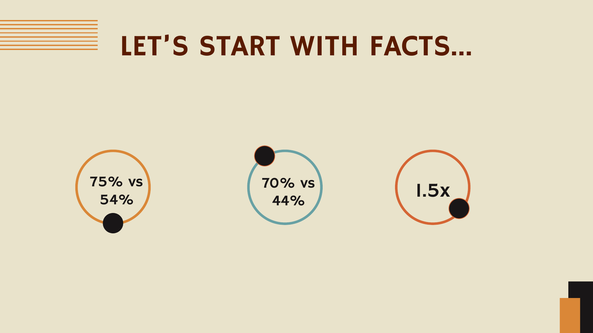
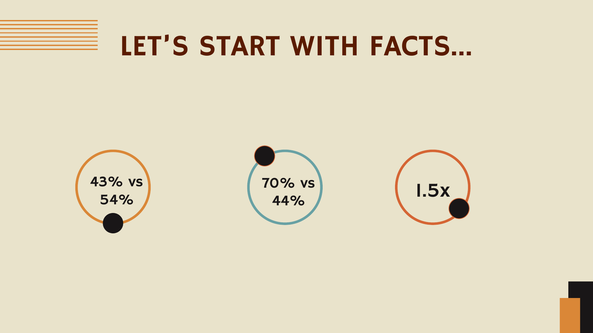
75%: 75% -> 43% (107, 182)
